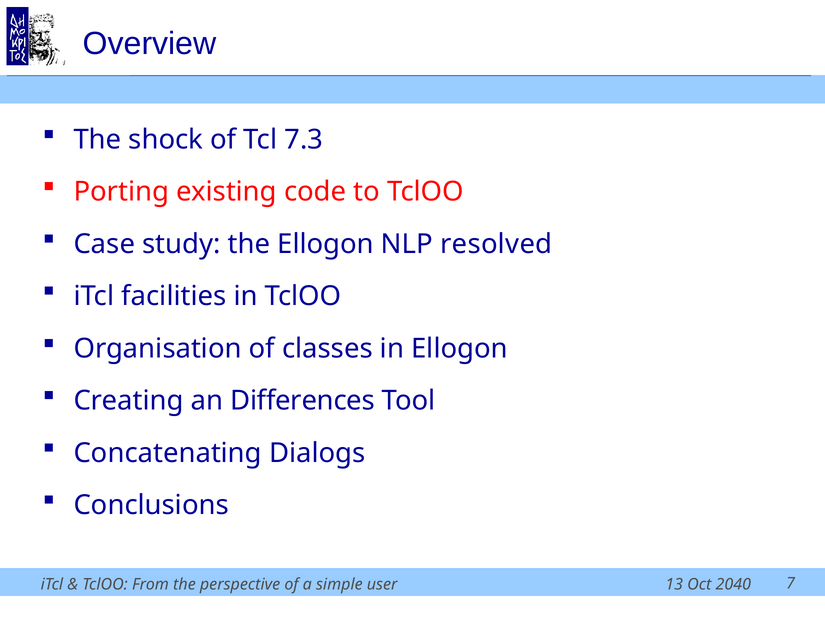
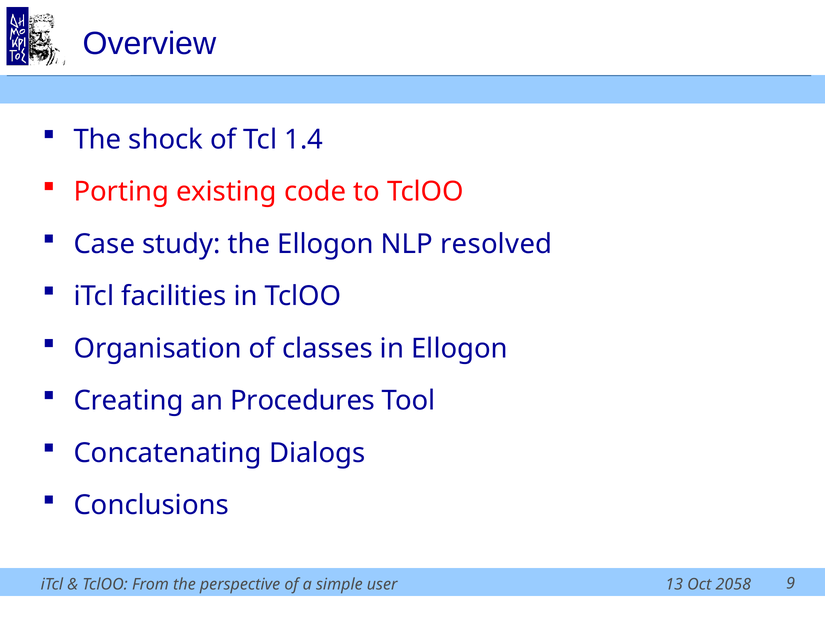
7.3: 7.3 -> 1.4 (304, 139)
Differences: Differences -> Procedures (303, 401)
2040: 2040 -> 2058 (733, 584)
7: 7 -> 9 (791, 583)
